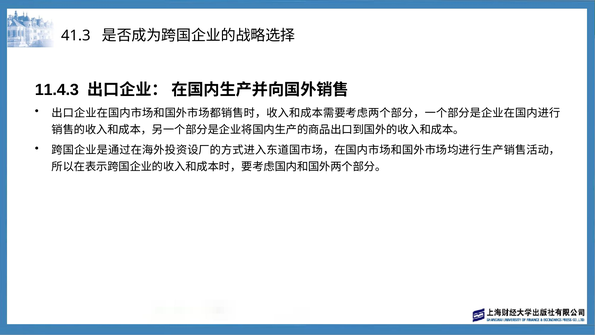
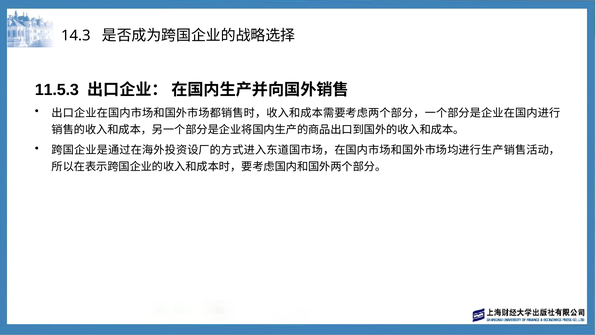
41.3: 41.3 -> 14.3 (76, 35)
11.4.3: 11.4.3 -> 11.5.3 (57, 90)
